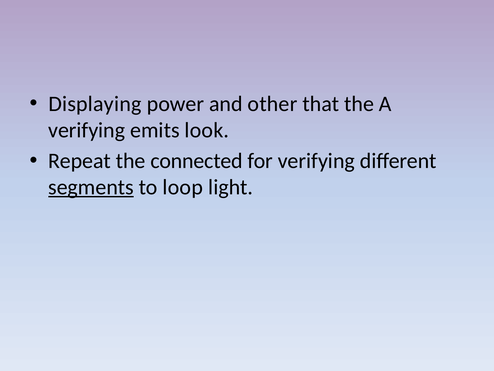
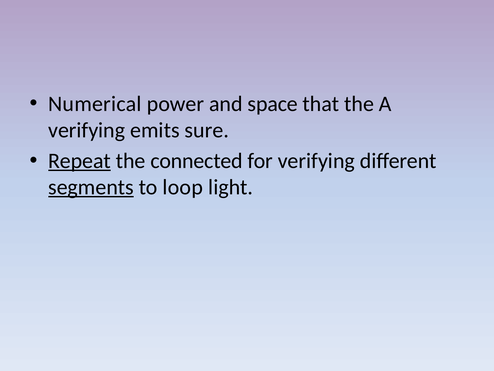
Displaying: Displaying -> Numerical (95, 104)
other: other -> space (273, 104)
look: look -> sure (207, 130)
Repeat underline: none -> present (79, 161)
